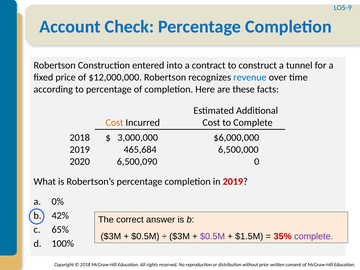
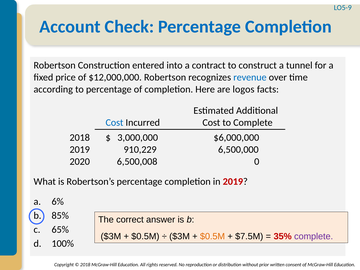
these: these -> logos (244, 89)
Cost colour: orange -> blue (114, 122)
465,684: 465,684 -> 910,229 (140, 150)
6,500,090: 6,500,090 -> 6,500,008 (137, 162)
0%: 0% -> 6% (58, 202)
42%: 42% -> 85% (60, 216)
$0.5M colour: purple -> orange (212, 236)
$1.5M: $1.5M -> $7.5M (249, 236)
